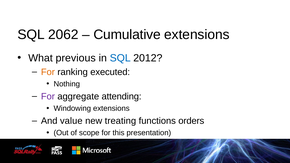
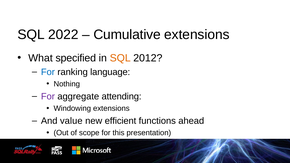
2062: 2062 -> 2022 (63, 35)
previous: previous -> specified (76, 58)
SQL colour: blue -> orange (120, 58)
For colour: orange -> blue (48, 72)
executed: executed -> language (110, 72)
treating: treating -> efficient (121, 121)
orders: orders -> ahead (191, 121)
